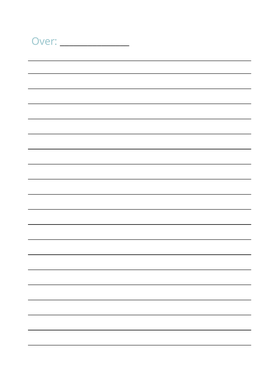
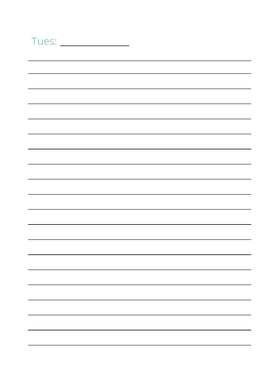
Over: Over -> Tues (44, 42)
